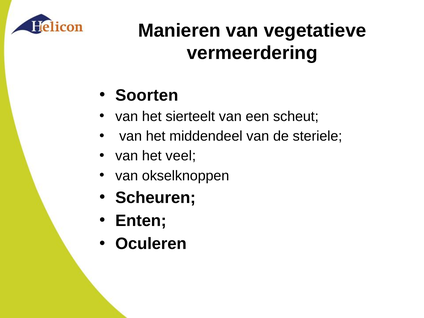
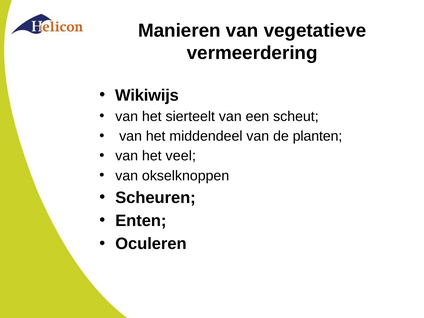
Soorten: Soorten -> Wikiwijs (147, 95)
steriele: steriele -> planten (318, 136)
